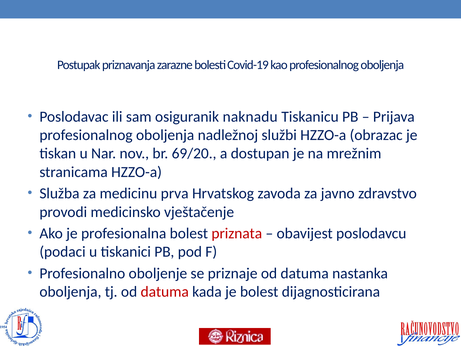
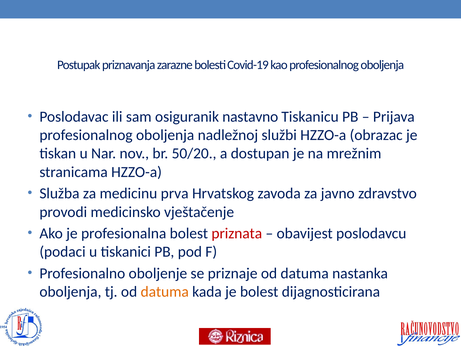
naknadu: naknadu -> nastavno (250, 117)
69/20: 69/20 -> 50/20 (194, 153)
datuma colour: red -> orange (165, 292)
